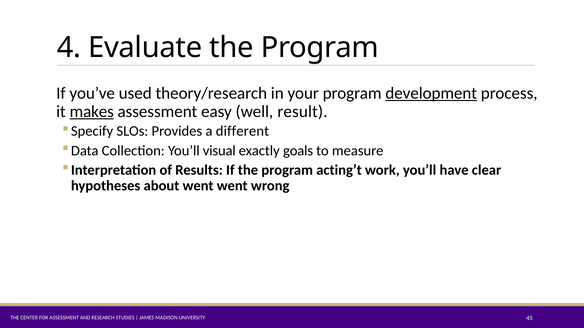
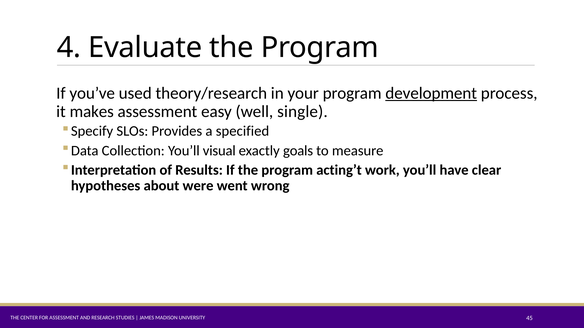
makes underline: present -> none (92, 112)
result: result -> single (302, 112)
different: different -> specified (242, 131)
about went: went -> were (198, 186)
